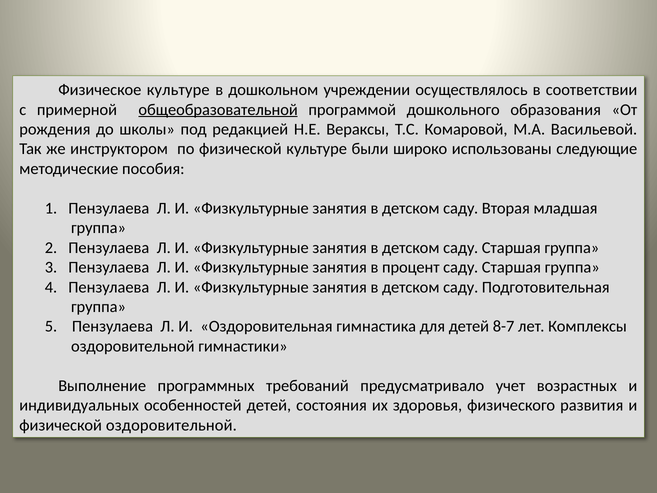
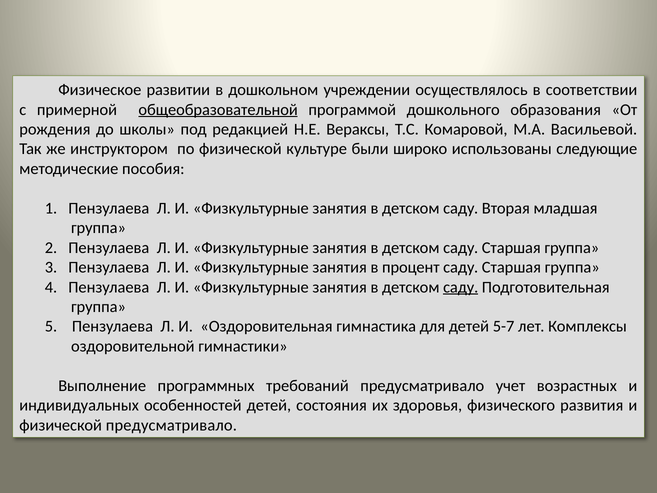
Физическое культуре: культуре -> развитии (178, 90)
саду underline: none -> present (461, 287)
8-7: 8-7 -> 5-7 (504, 326)
физической оздоровительной: оздоровительной -> предусматривало (171, 425)
